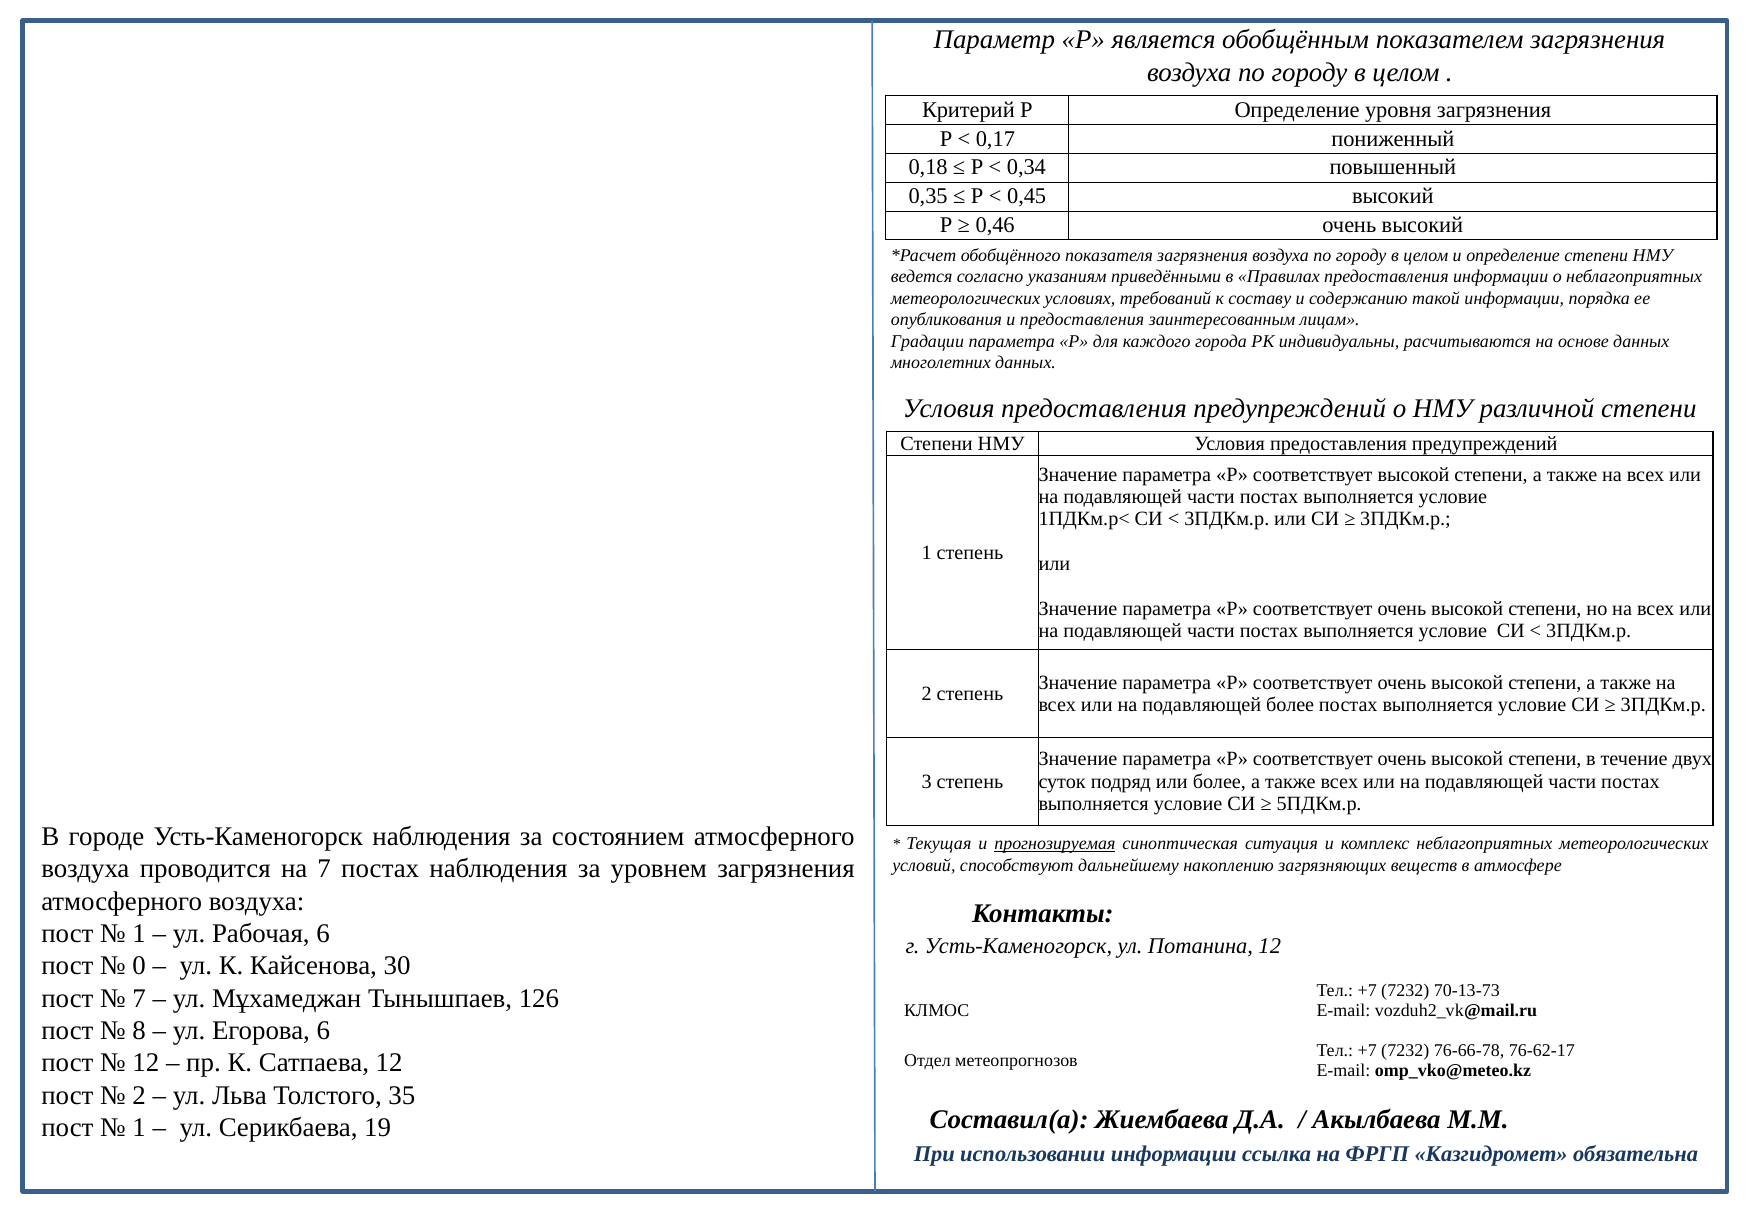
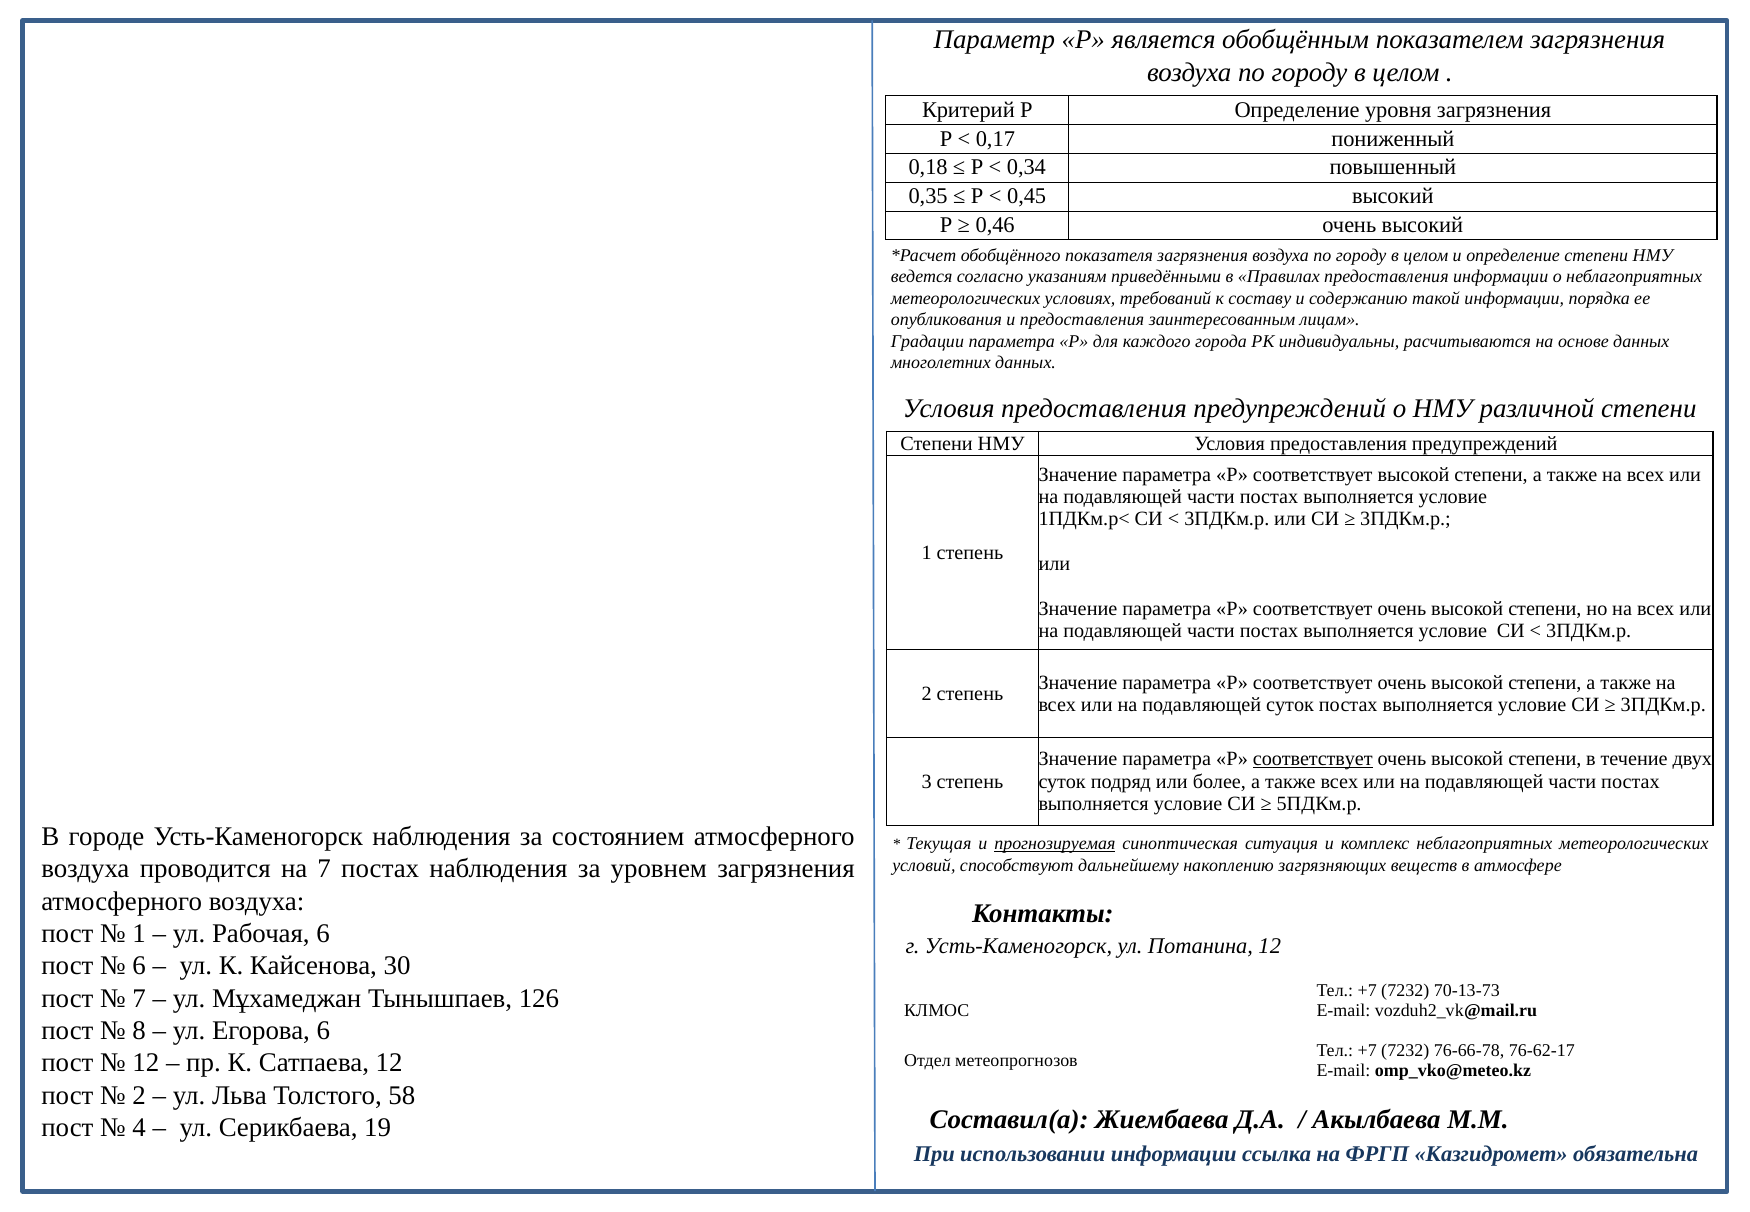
подавляющей более: более -> суток (1290, 705)
соответствует underline: none -> present (1313, 759)
0: 0 -> 6 (139, 965)
35: 35 -> 58 (402, 1095)
1: 1 -> 4 (139, 1127)
